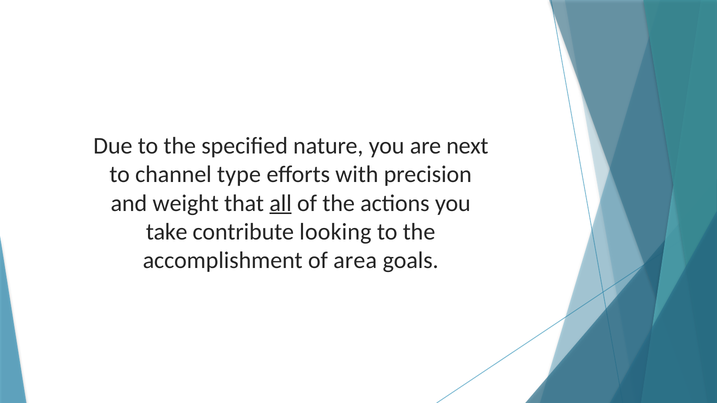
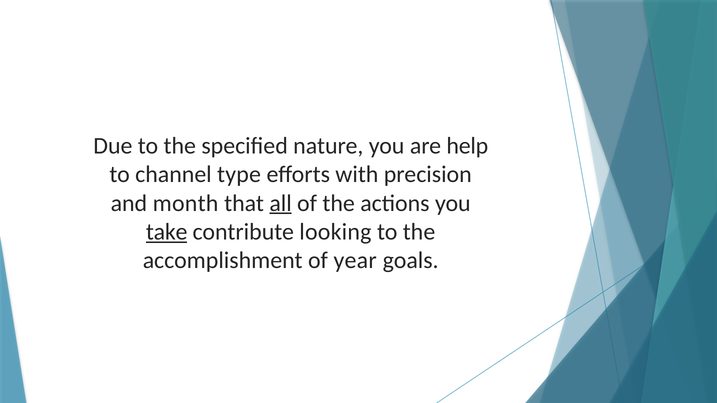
next: next -> help (467, 146)
weight: weight -> month (186, 203)
take underline: none -> present (167, 232)
area: area -> year (355, 261)
